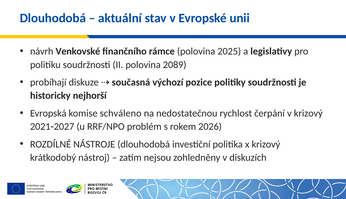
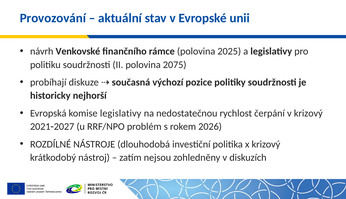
Dlouhodobá: Dlouhodobá -> Provozování (53, 18)
2089: 2089 -> 2075 (175, 65)
komise schváleno: schváleno -> legislativy (121, 113)
